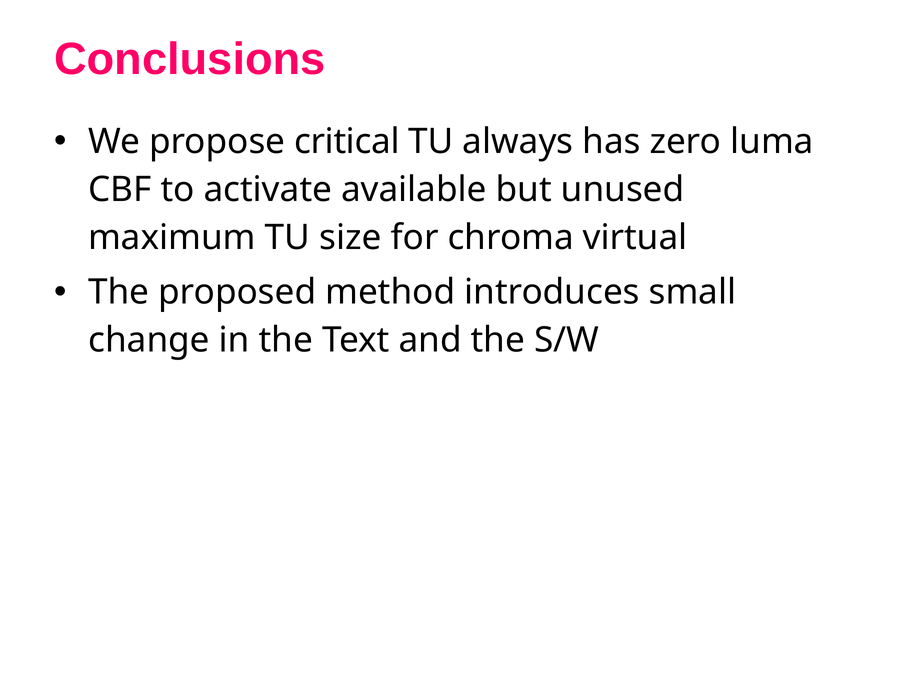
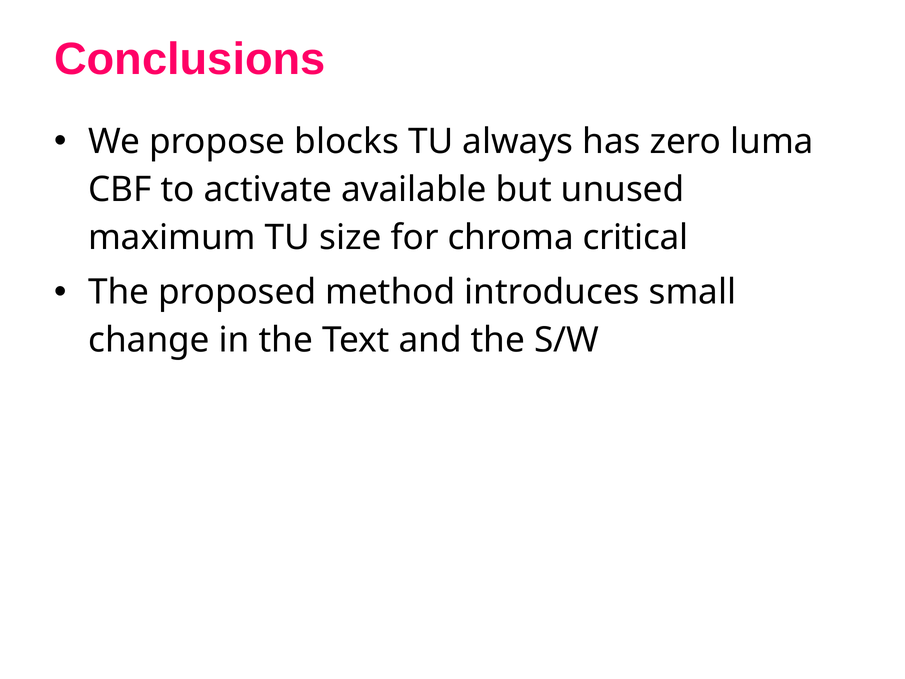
critical: critical -> blocks (347, 142)
virtual: virtual -> critical (635, 237)
